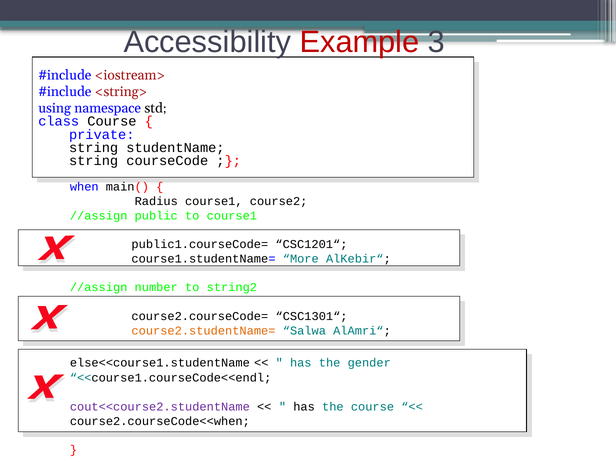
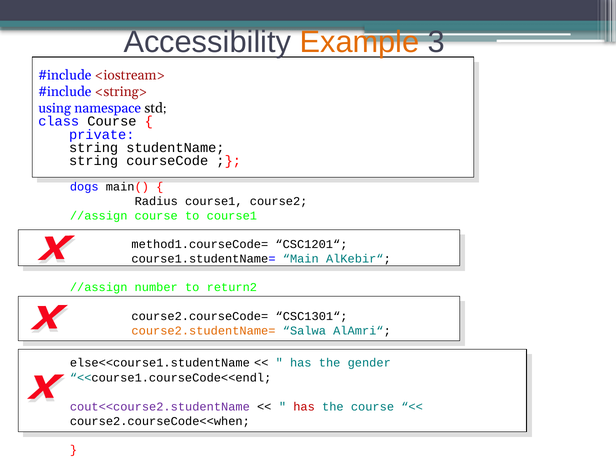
Example colour: red -> orange (360, 42)
when: when -> dogs (84, 187)
//assign public: public -> course (156, 216)
public1.courseCode=: public1.courseCode= -> method1.courseCode= (200, 244)
More: More -> Main (301, 259)
string2: string2 -> return2 (232, 288)
has colour: black -> red (304, 407)
